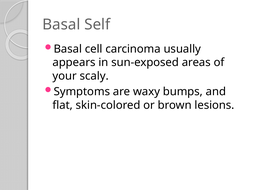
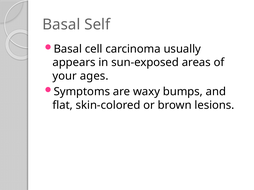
scaly: scaly -> ages (94, 76)
